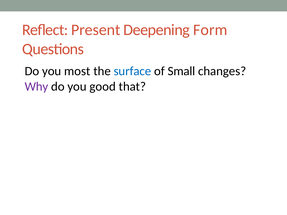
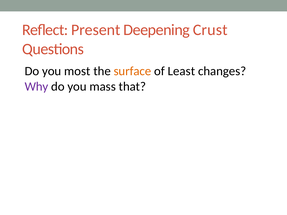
Form: Form -> Crust (210, 30)
surface colour: blue -> orange (132, 71)
Small: Small -> Least (181, 71)
good: good -> mass (103, 87)
